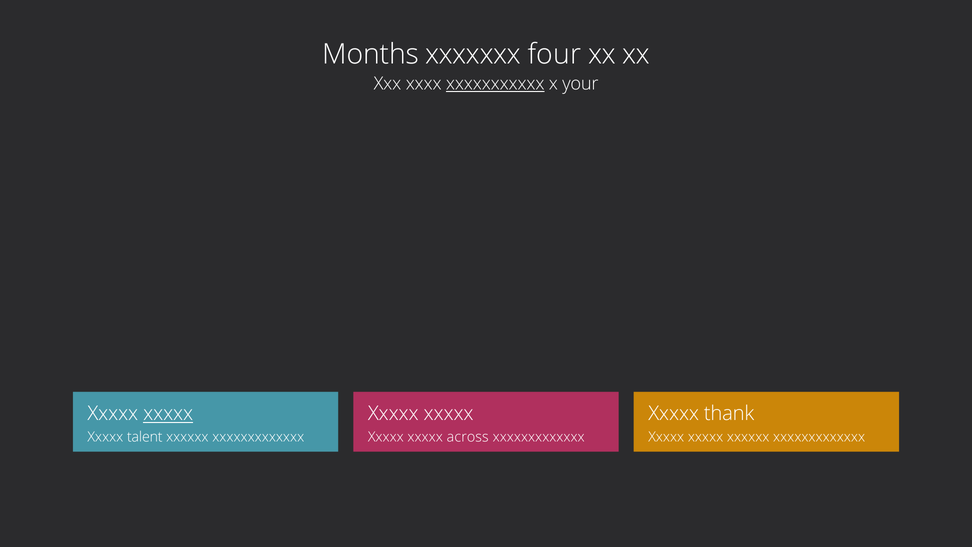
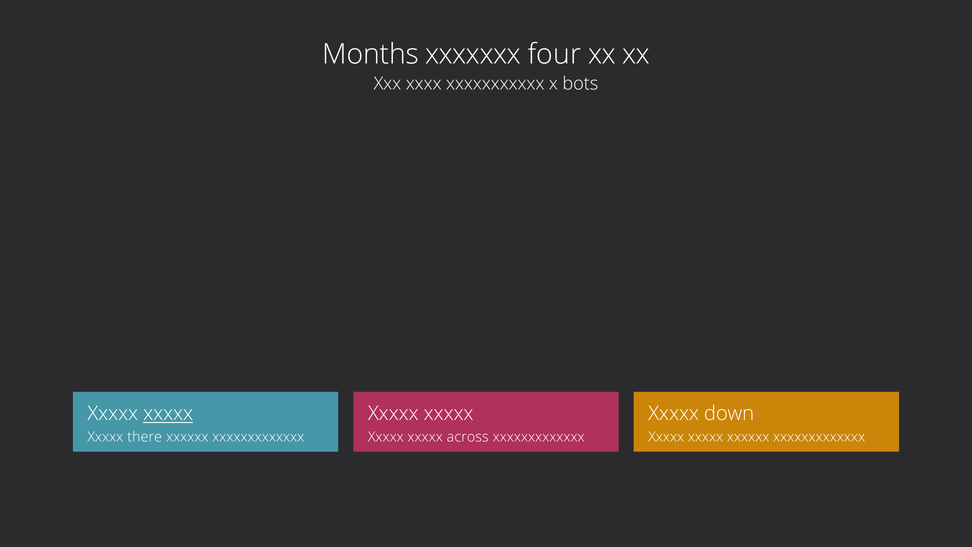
xxxxxxxxxxx underline: present -> none (495, 83)
your: your -> bots (580, 83)
thank: thank -> down (729, 414)
talent: talent -> there (145, 437)
